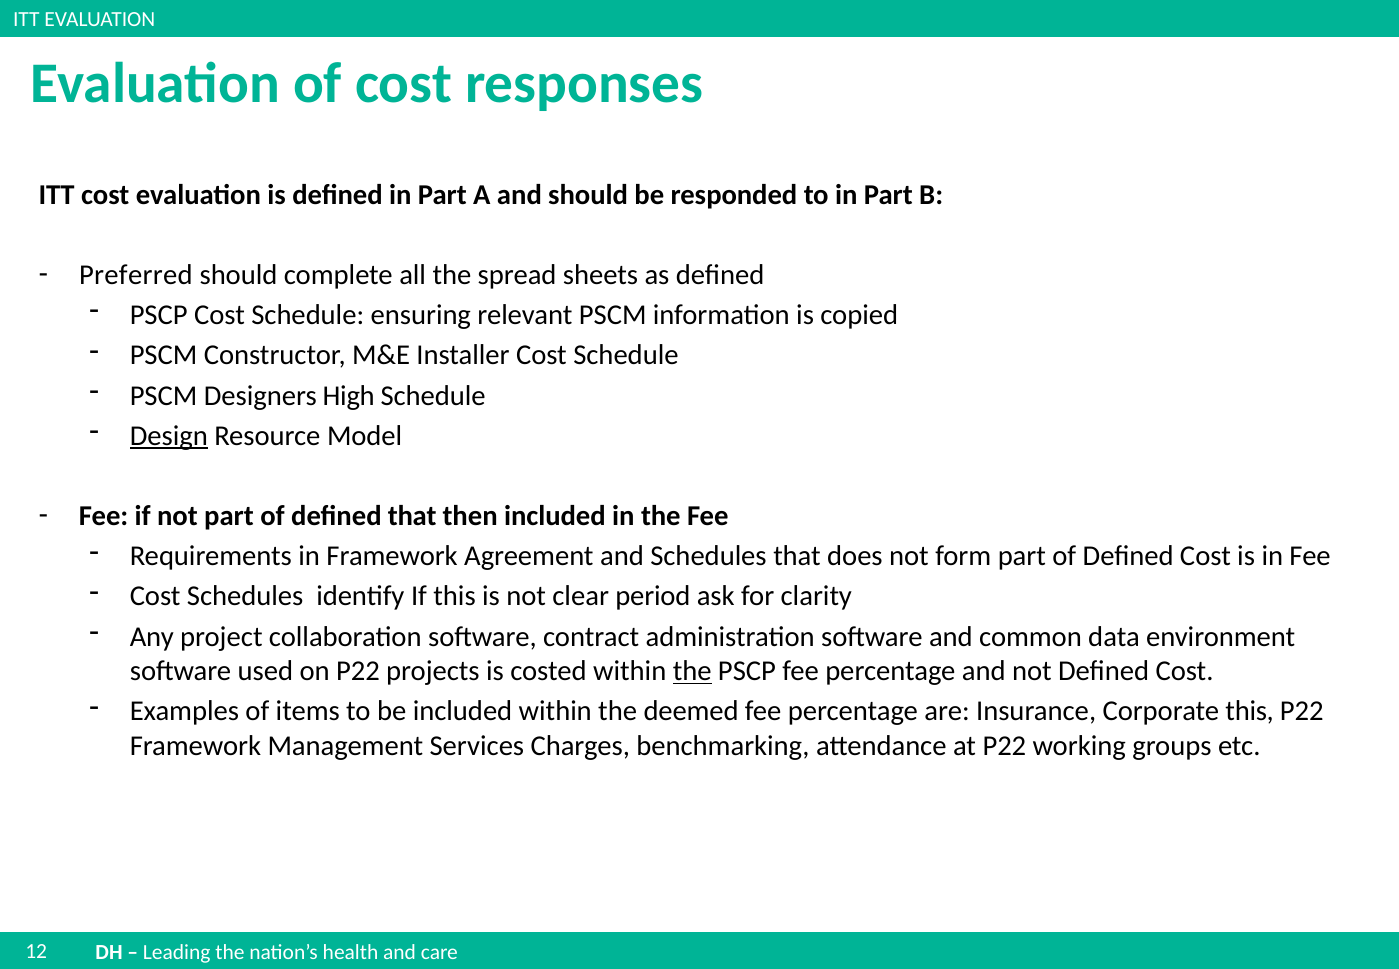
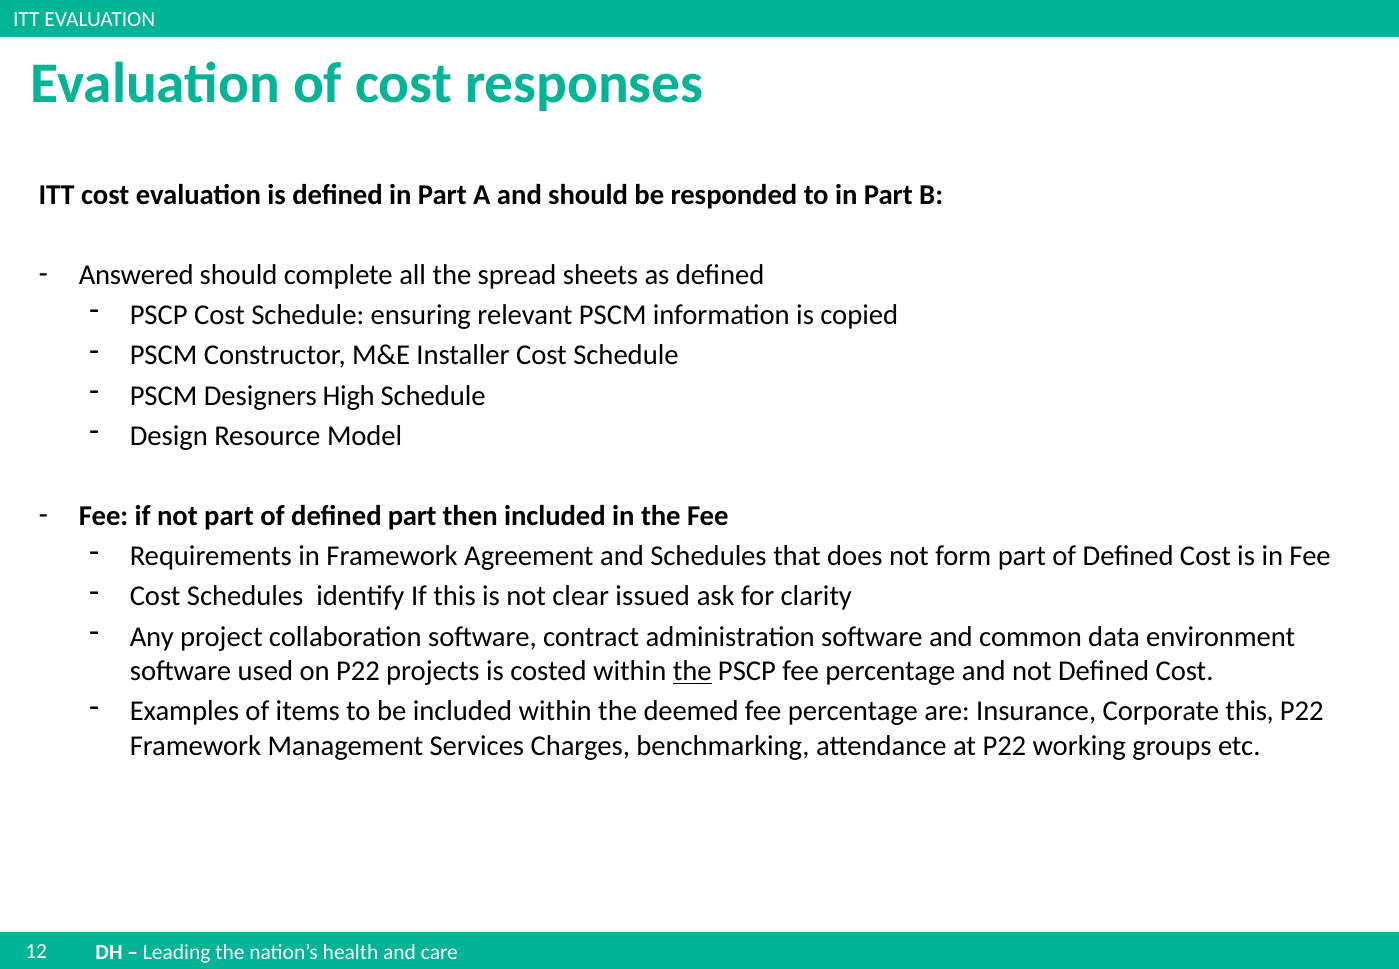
Preferred: Preferred -> Answered (136, 275)
Design underline: present -> none (169, 436)
defined that: that -> part (412, 516)
period: period -> issued (653, 596)
